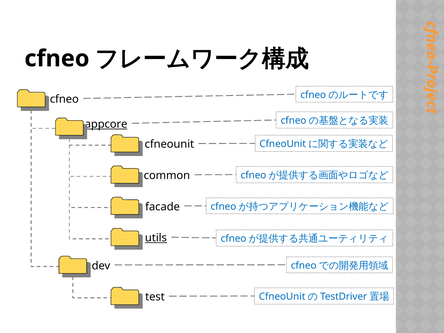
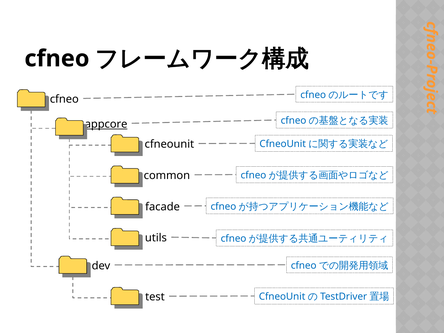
utils underline: present -> none (156, 238)
